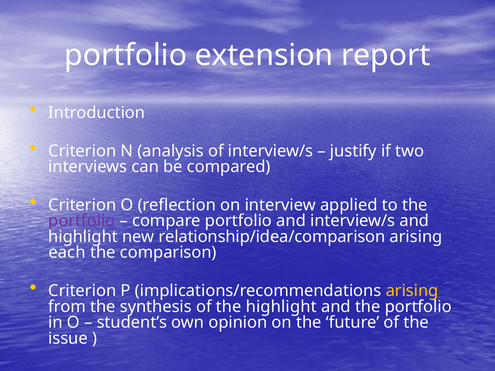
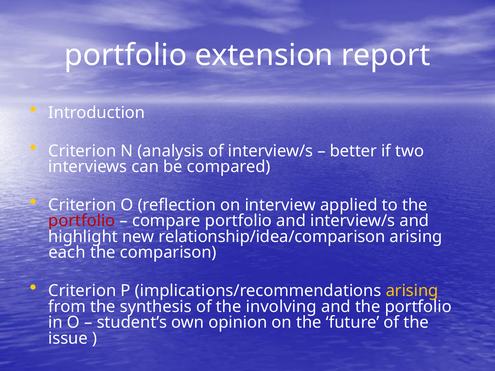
justify: justify -> better (353, 151)
portfolio colour: purple -> red (82, 221)
the highlight: highlight -> involving (281, 307)
